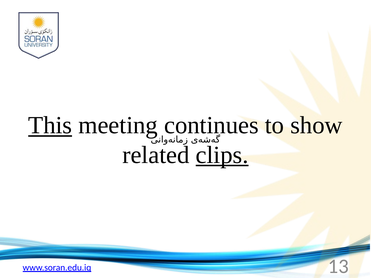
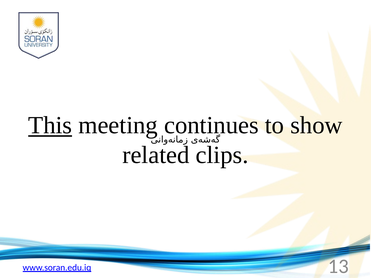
clips underline: present -> none (222, 155)
